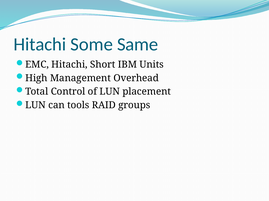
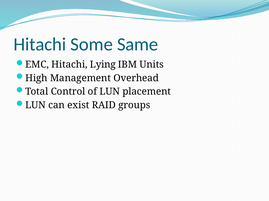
Short: Short -> Lying (103, 65)
tools: tools -> exist (78, 106)
